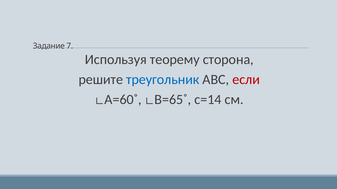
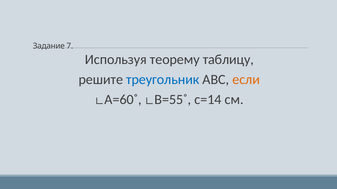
сторона: сторона -> таблицу (228, 60)
если colour: red -> orange (246, 80)
∟В=65˚: ∟В=65˚ -> ∟В=55˚ (168, 100)
